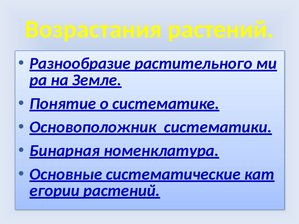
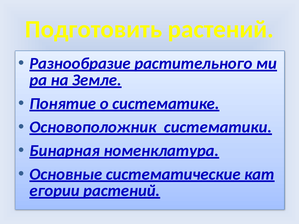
Возрастания: Возрастания -> Подготовить (94, 29)
